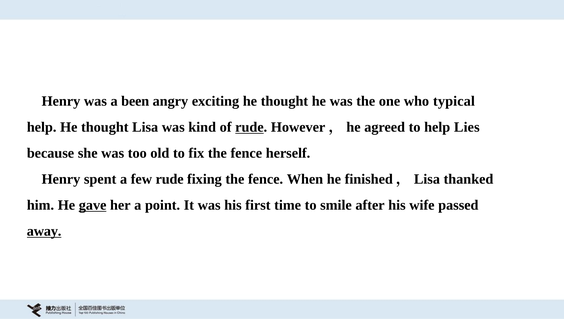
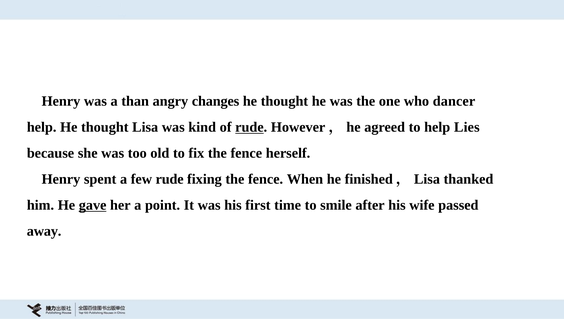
been: been -> than (135, 101)
exciting: exciting -> changes (216, 101)
typical: typical -> dancer (454, 101)
away underline: present -> none (44, 231)
